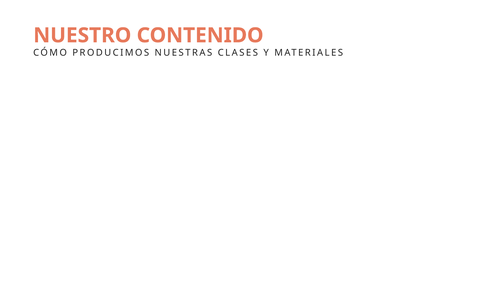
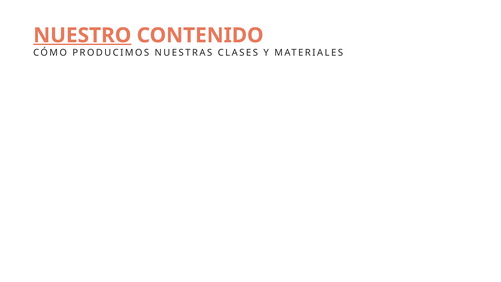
NUESTRO underline: none -> present (82, 35)
